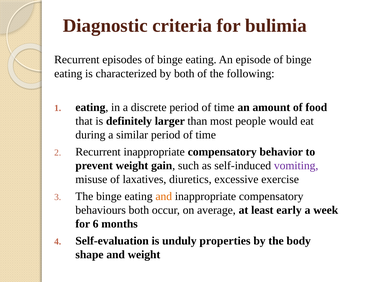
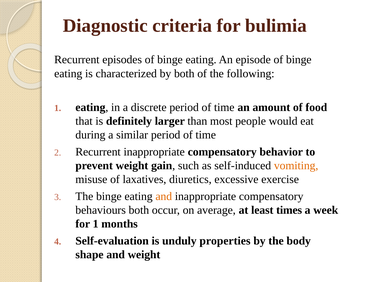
vomiting colour: purple -> orange (296, 166)
early: early -> times (289, 211)
for 6: 6 -> 1 (96, 224)
